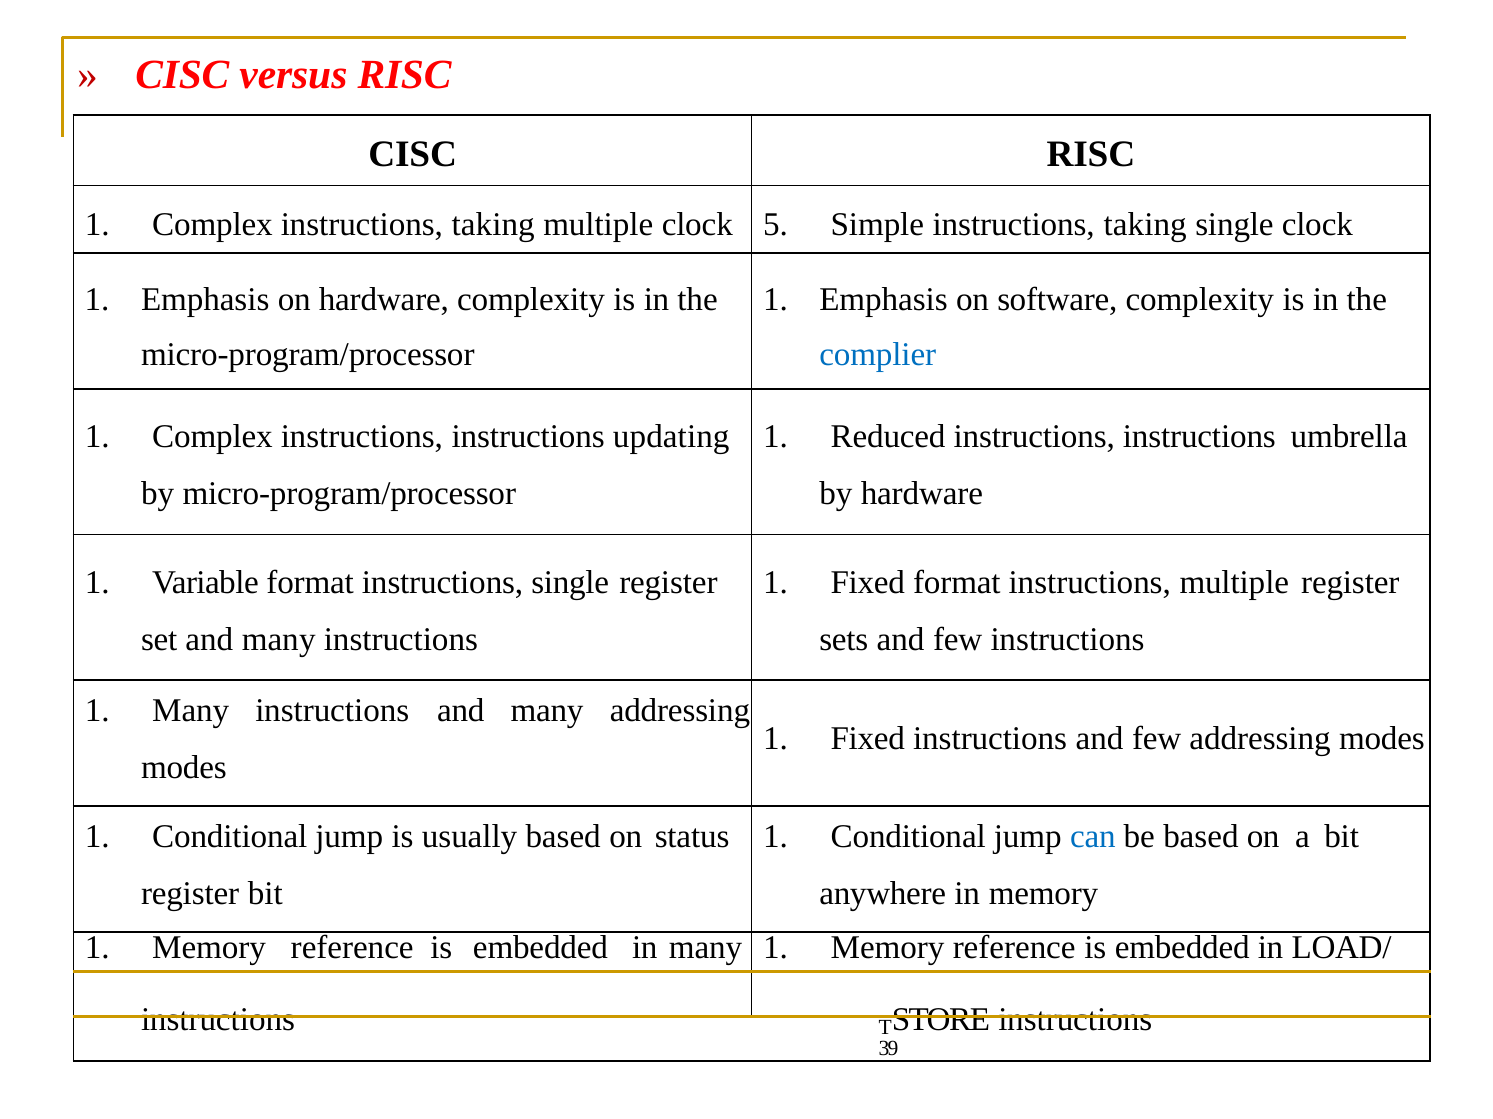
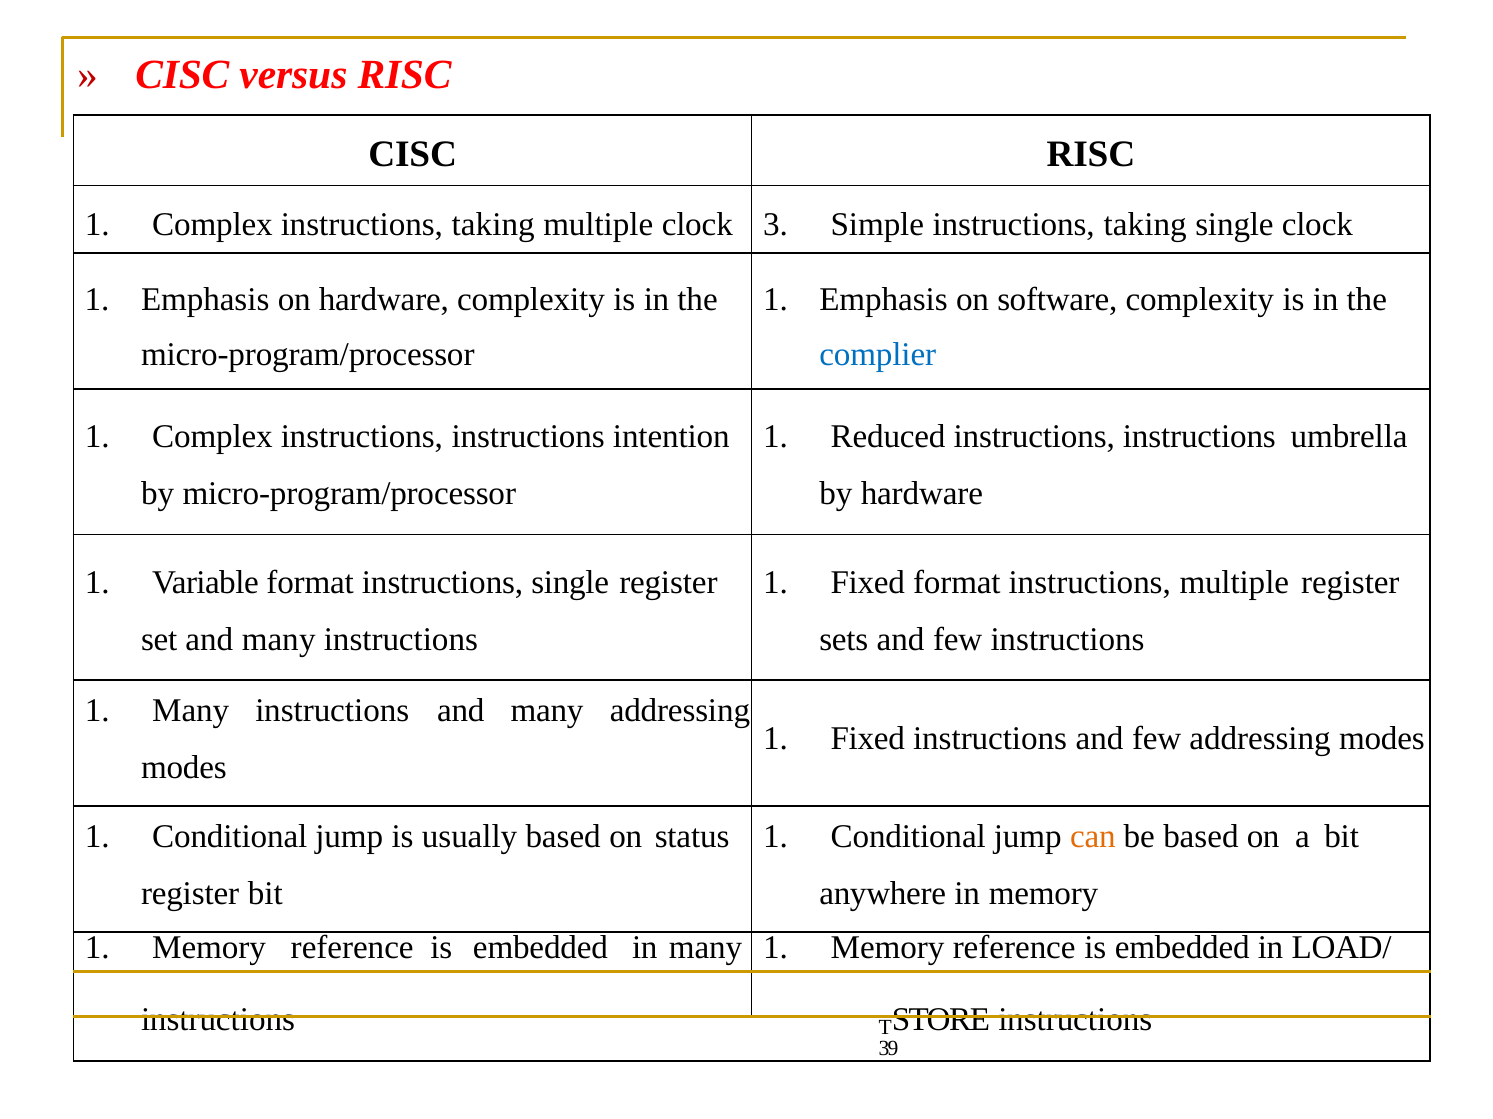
5: 5 -> 3 (775, 225)
updating: updating -> intention (671, 437)
can colour: blue -> orange (1093, 837)
